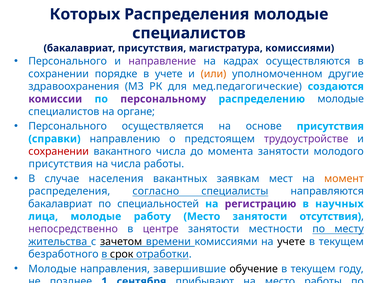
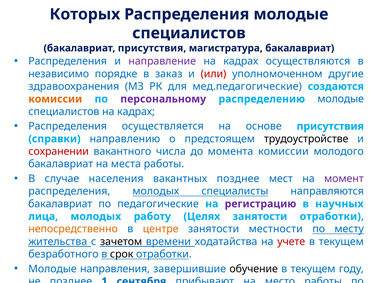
магистратура комиссиями: комиссиями -> бакалавриат (300, 48)
Персонального: Персонального -> Распределения (68, 61)
сохранении: сохранении -> независимо (59, 74)
в учете: учете -> заказ (169, 74)
или colour: orange -> red (213, 74)
комиссии colour: purple -> orange (55, 99)
специалистов на органе: органе -> кадрах (136, 112)
Персонального: Персонального -> Распределения (68, 126)
трудоустройстве colour: purple -> black (306, 139)
момента занятости: занятости -> комиссии (283, 152)
присутствия: присутствия -> бакалавриат (61, 164)
на числа: числа -> места (126, 164)
вакантных заявкам: заявкам -> позднее (238, 179)
момент colour: orange -> purple (344, 179)
распределения согласно: согласно -> молодых (156, 192)
специальностей: специальностей -> педагогические (158, 204)
лица молодые: молодые -> молодых (96, 217)
работу Место: Место -> Целях (202, 217)
занятости отсутствия: отсутствия -> отработки (330, 217)
непосредственно colour: purple -> orange (73, 229)
центре colour: purple -> orange (161, 229)
времени комиссиями: комиссиями -> ходатайства (226, 242)
учете colour: black -> red (291, 242)
